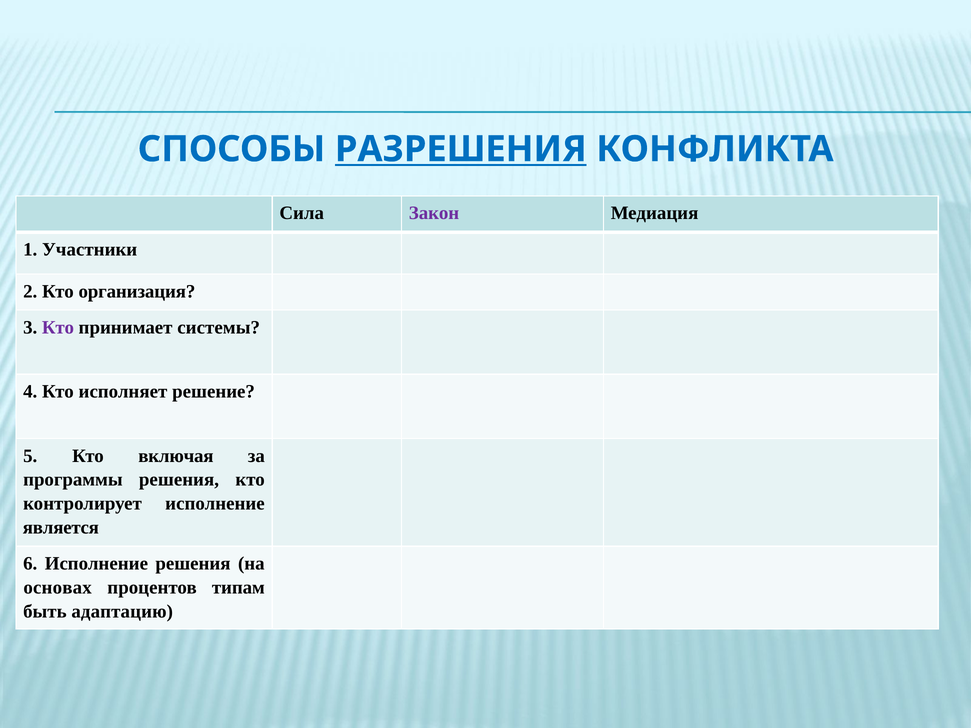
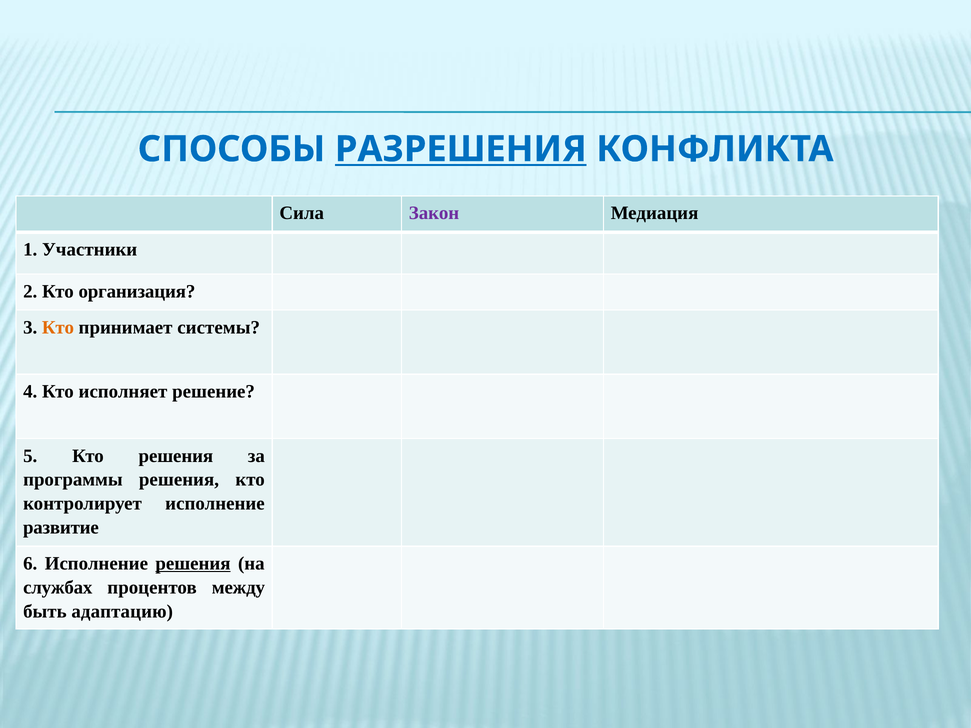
Кто colour: purple -> orange (58, 328)
Кто включая: включая -> решения (176, 456)
является: является -> развитие (61, 528)
решения underline: none -> present (193, 564)
основах: основах -> службах (58, 588)
типам: типам -> между (238, 588)
